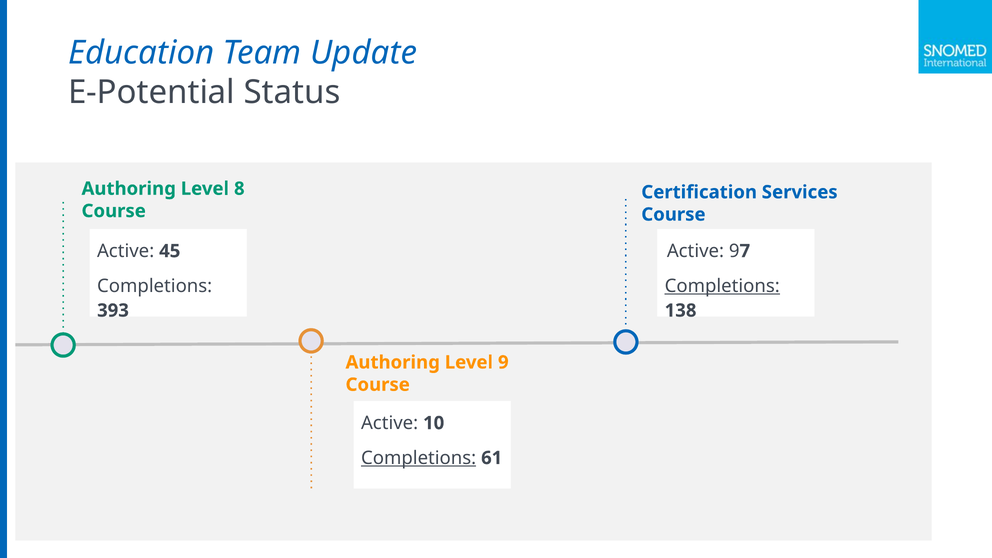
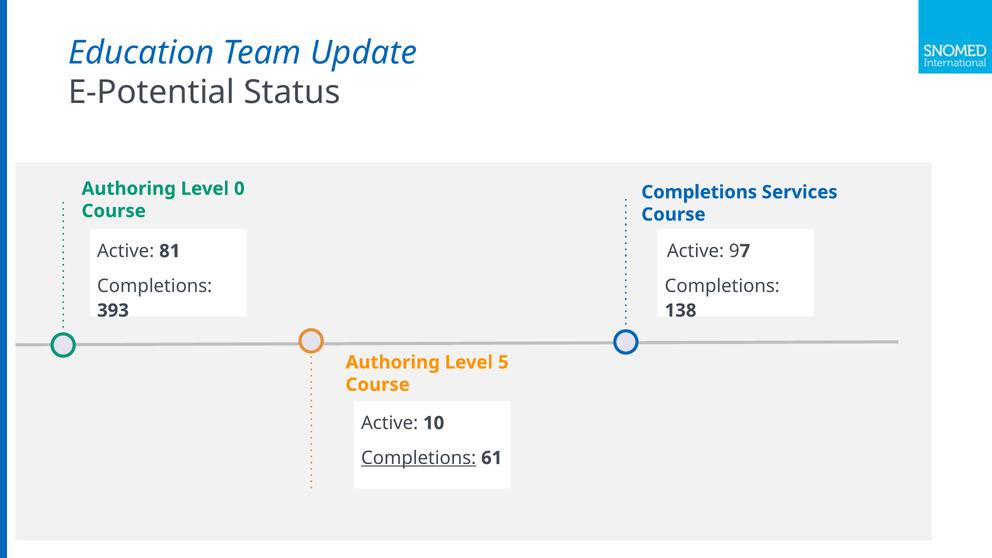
8: 8 -> 0 (239, 189)
Certification: Certification -> Completions (699, 192)
45: 45 -> 81 (170, 251)
Completions underline: present -> none (722, 286)
Level 9: 9 -> 5 (503, 362)
